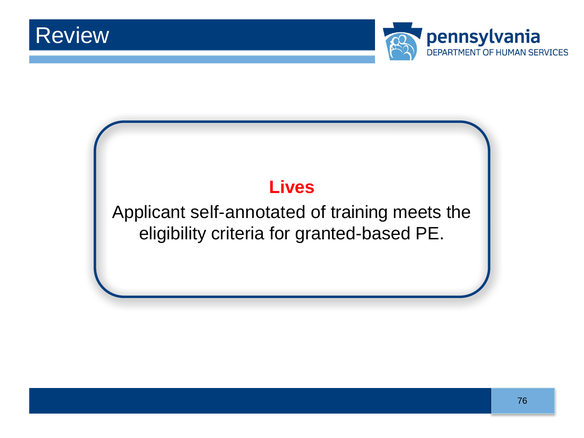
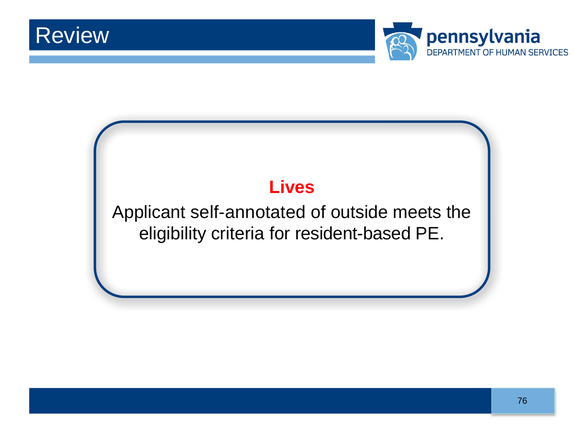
training: training -> outside (359, 212)
granted-based: granted-based -> resident-based (353, 234)
